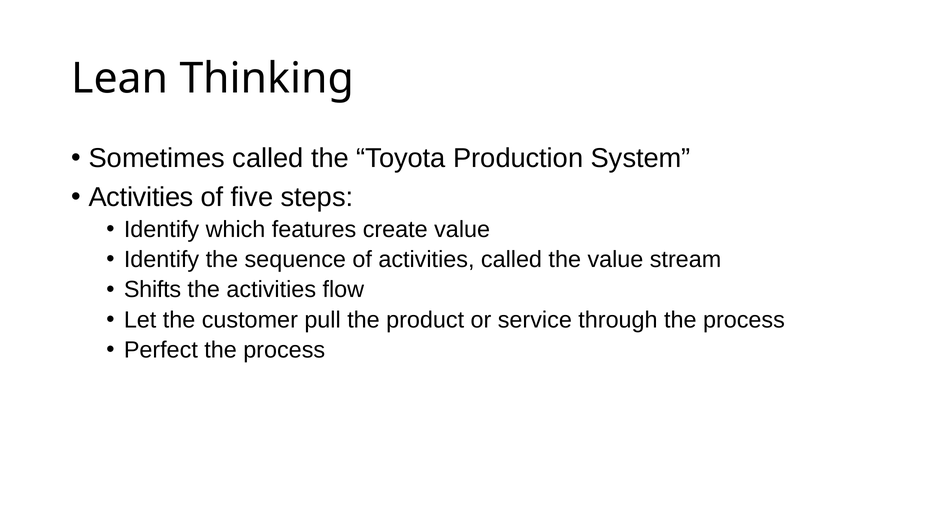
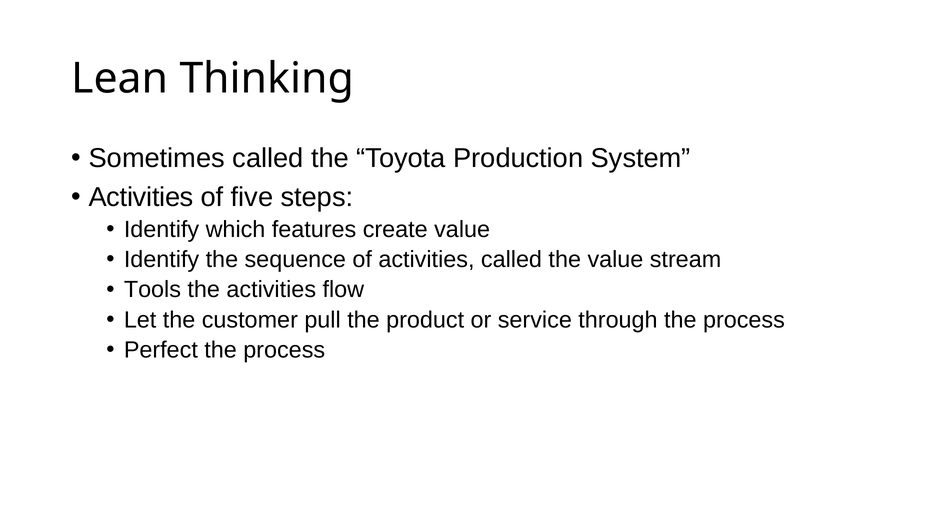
Shifts: Shifts -> Tools (152, 290)
